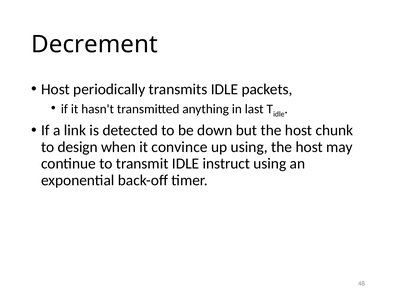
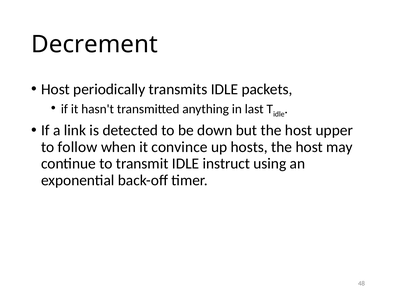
chunk: chunk -> upper (334, 130)
design: design -> follow (78, 147)
up using: using -> hosts (249, 147)
